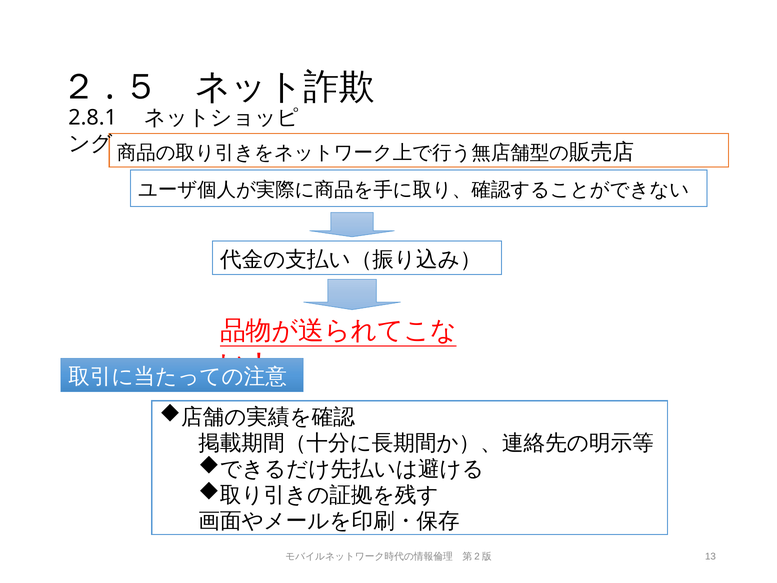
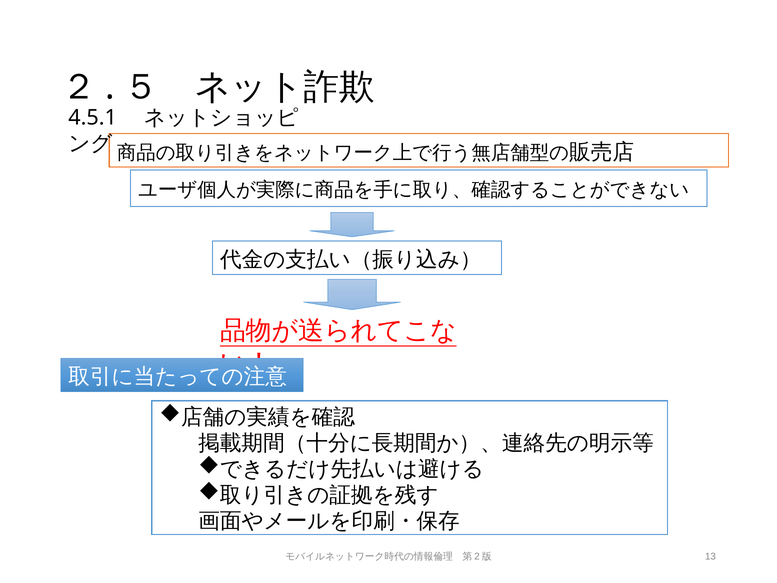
2.8.1: 2.8.1 -> 4.5.1 (93, 118)
